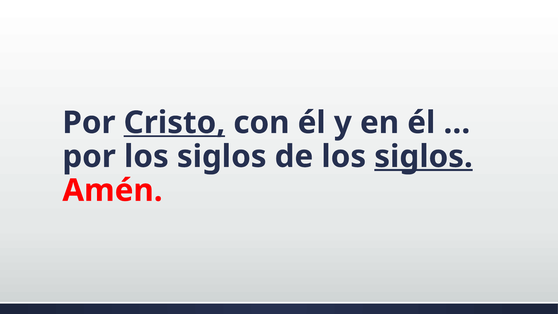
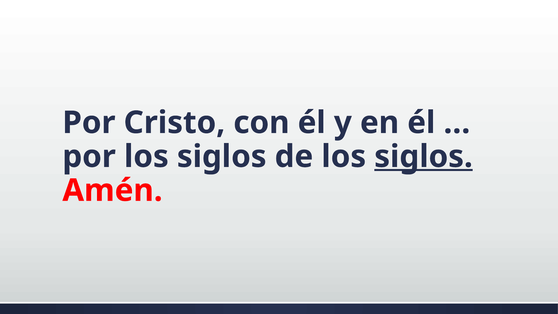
Cristo underline: present -> none (174, 123)
